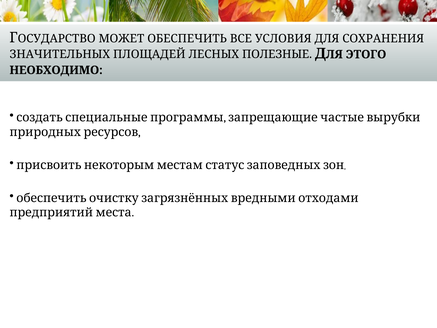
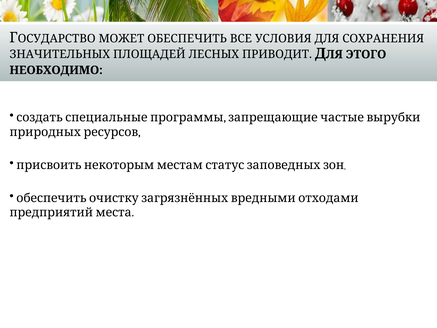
ПОЛЕЗНЫЕ: ПОЛЕЗНЫЕ -> ПРИВОДИТ (277, 54)
